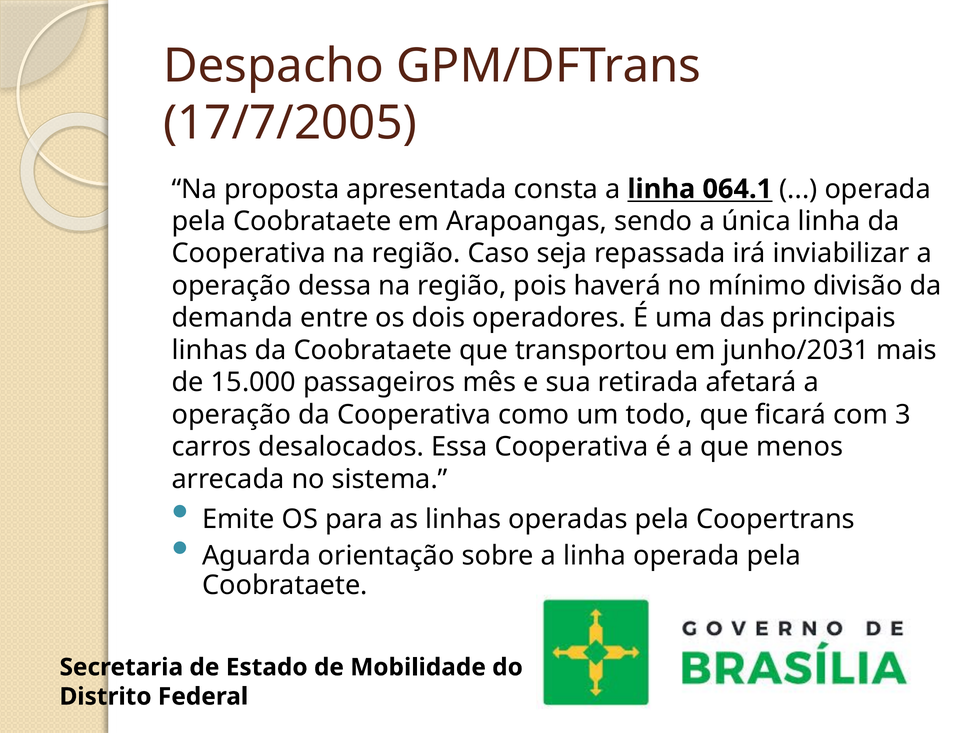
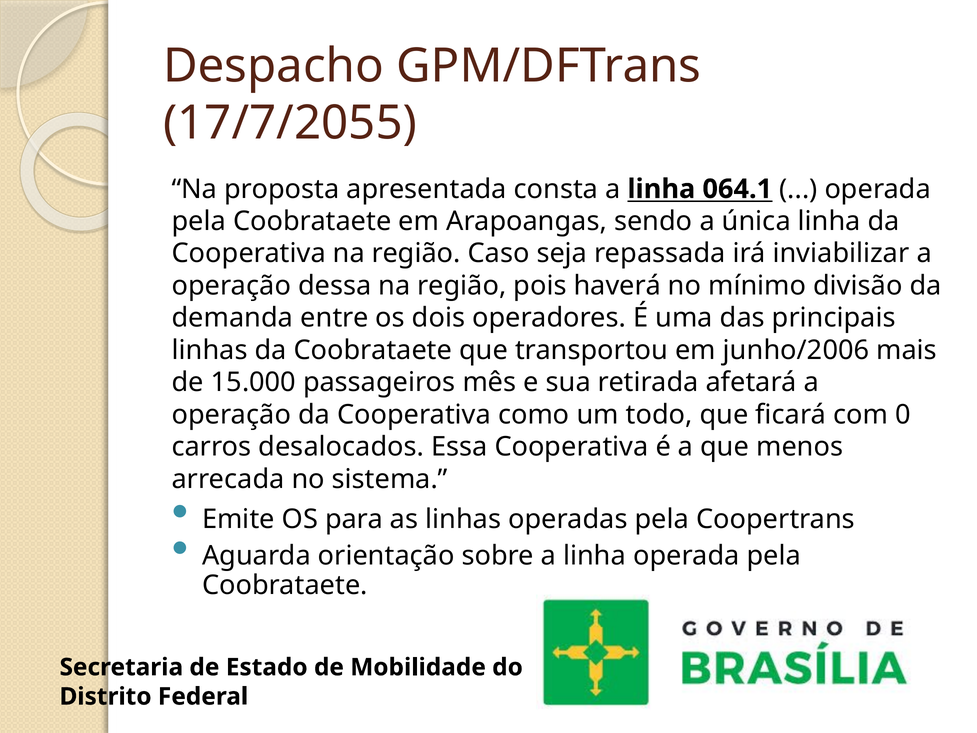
17/7/2005: 17/7/2005 -> 17/7/2055 (290, 123)
junho/2031: junho/2031 -> junho/2006 (796, 350)
3: 3 -> 0 (903, 415)
